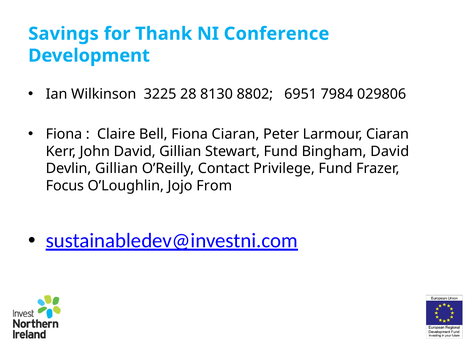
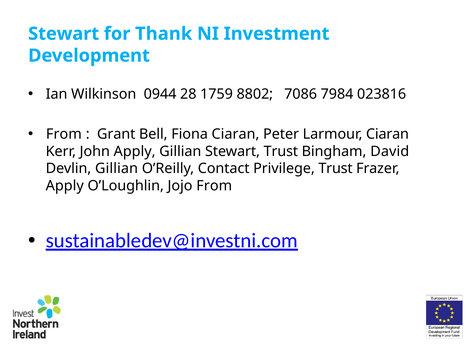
Savings: Savings -> Stewart (64, 34)
Conference: Conference -> Investment (277, 34)
3225: 3225 -> 0944 (160, 94)
8130: 8130 -> 1759 (216, 94)
6951: 6951 -> 7086 (301, 94)
029806: 029806 -> 023816 (382, 94)
Fiona: Fiona -> From (64, 134)
Claire: Claire -> Grant (116, 134)
John David: David -> Apply (135, 151)
Stewart Fund: Fund -> Trust (281, 151)
Privilege Fund: Fund -> Trust (336, 168)
Focus: Focus -> Apply (65, 186)
